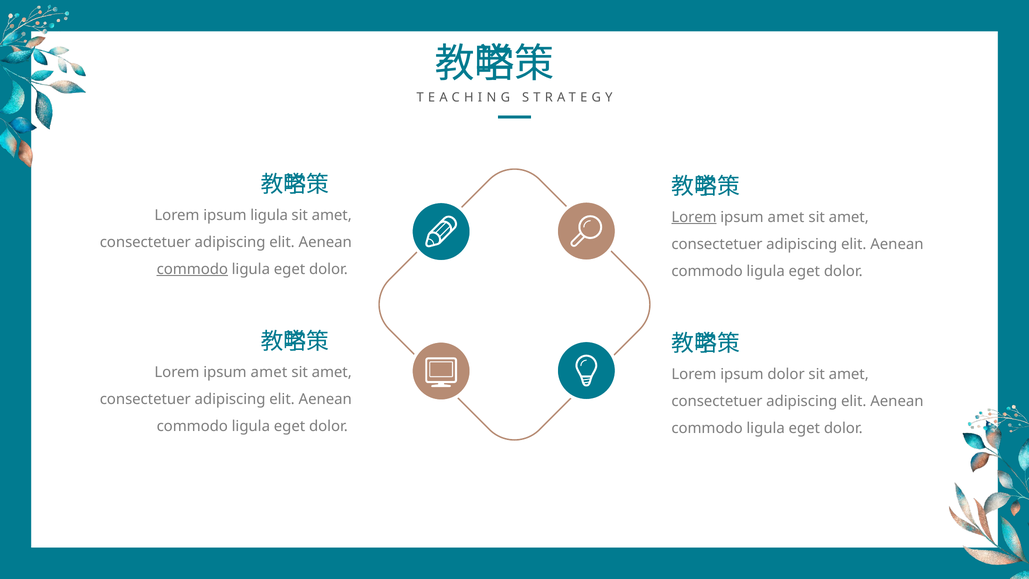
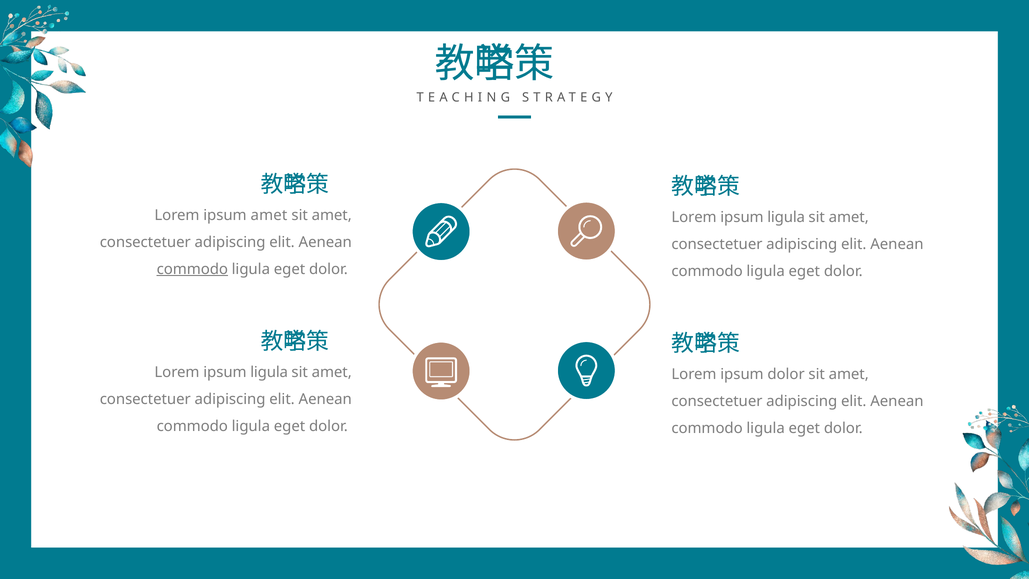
ipsum ligula: ligula -> amet (269, 215)
Lorem underline: present -> none (694, 217)
amet: amet -> ligula (786, 217)
amet: amet -> ligula (269, 372)
